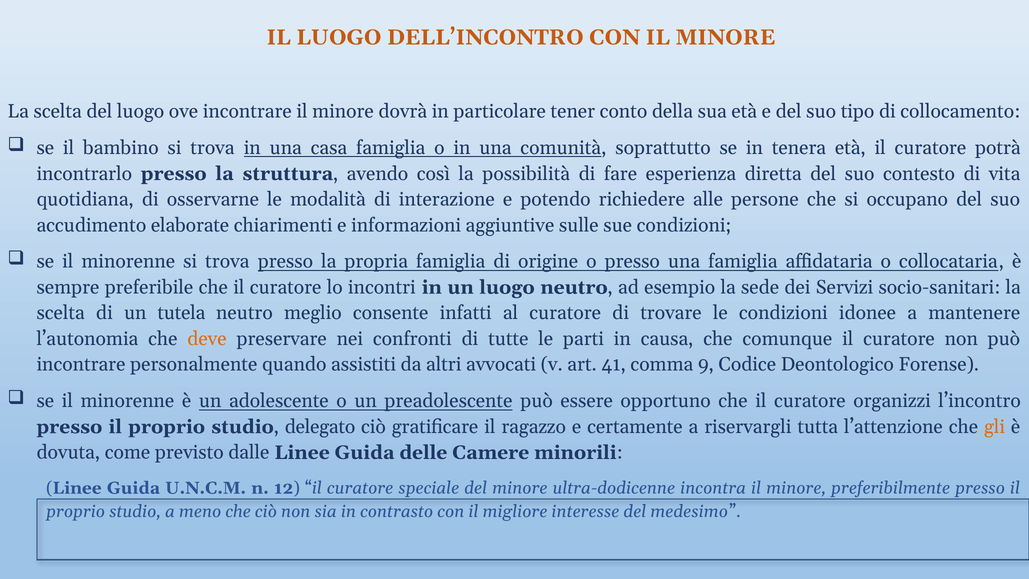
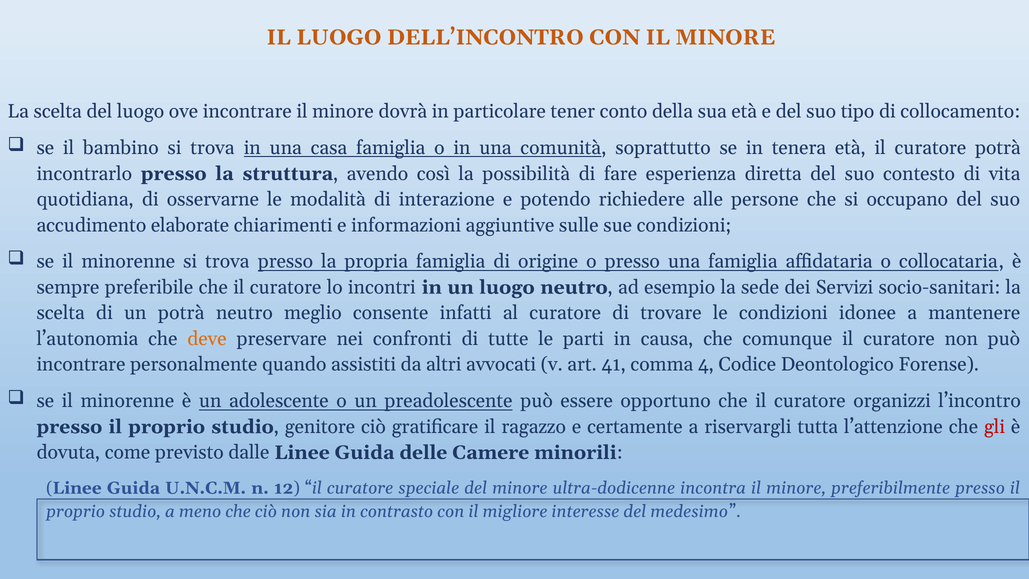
un tutela: tutela -> potrà (181, 313)
9: 9 -> 4 (706, 364)
delegato: delegato -> genitore (320, 427)
gli colour: orange -> red (995, 427)
